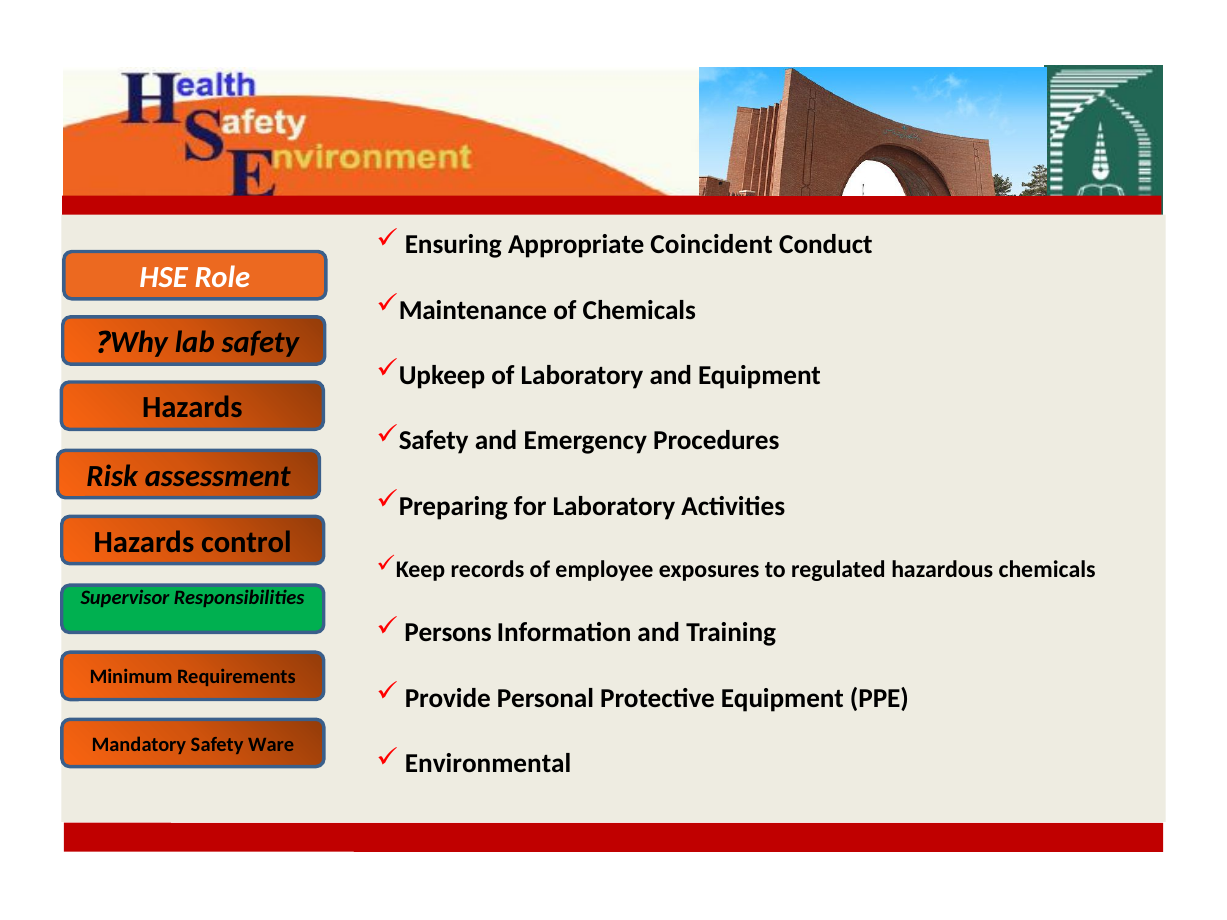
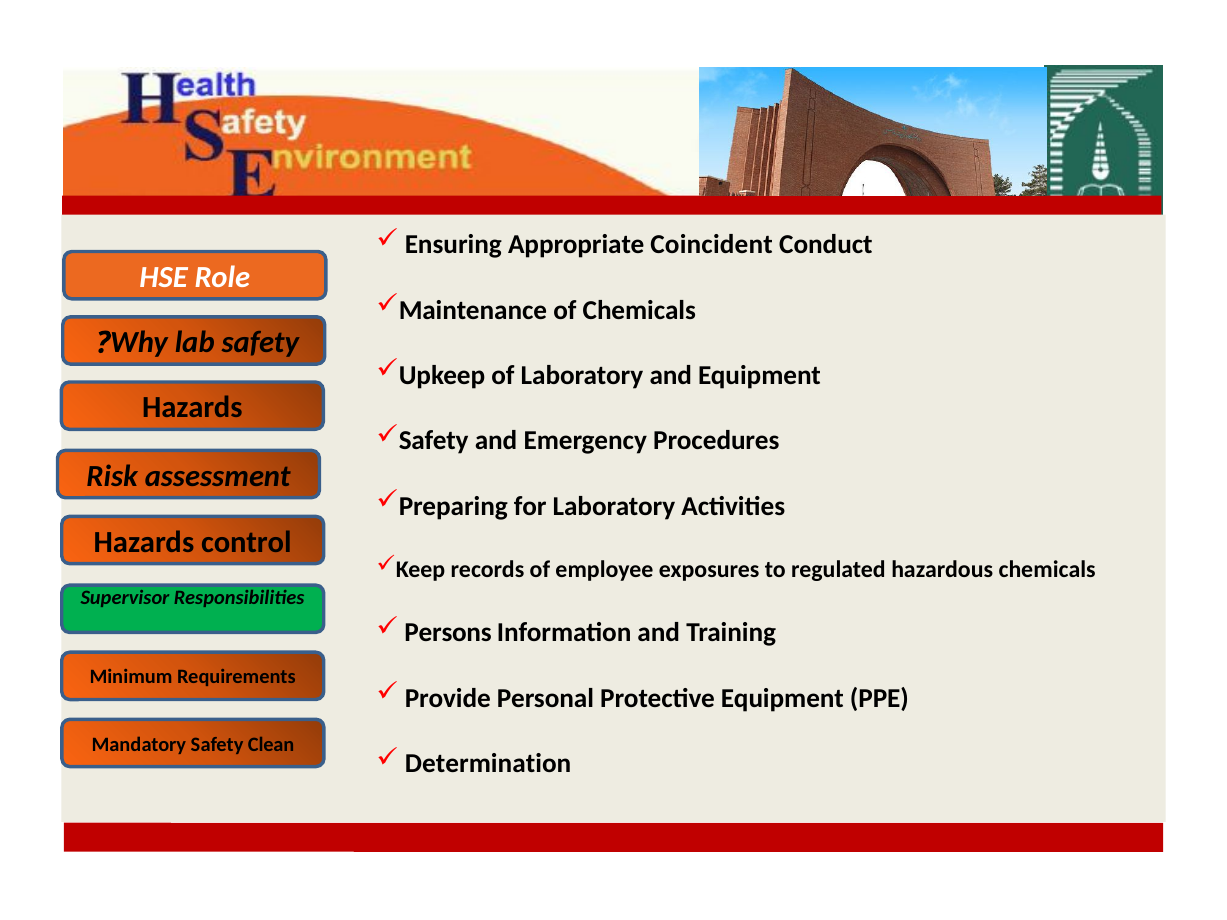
Ware: Ware -> Clean (271, 745)
Environmental: Environmental -> Determination (488, 764)
